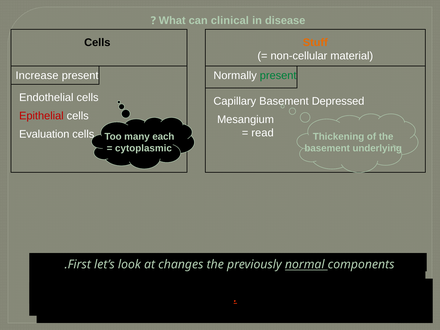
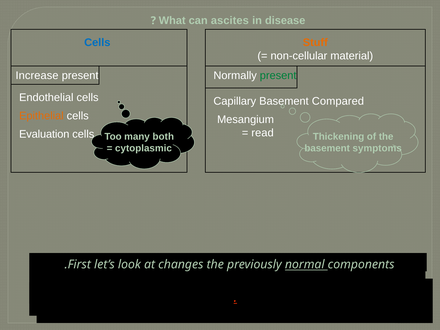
clinical: clinical -> ascites (230, 21)
Cells colour: black -> blue (97, 43)
Depressed: Depressed -> Compared (338, 101)
Epithelial colour: red -> orange (41, 116)
each: each -> both (163, 137)
underlying: underlying -> symptoms (377, 148)
